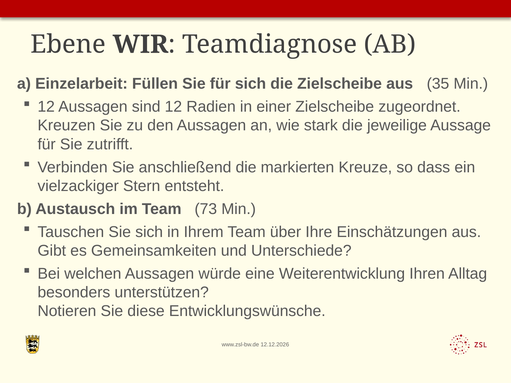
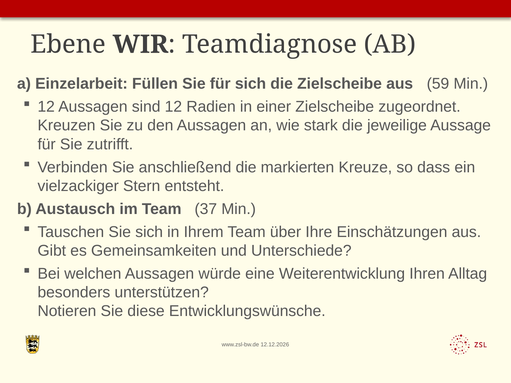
35: 35 -> 59 (438, 84)
73: 73 -> 37 (206, 209)
